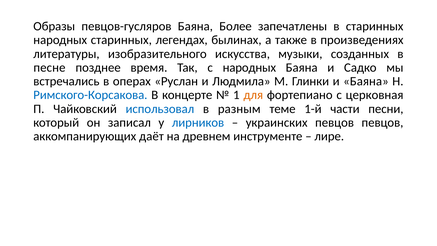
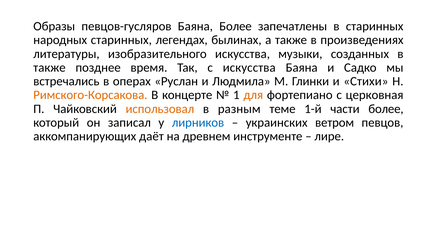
песне: песне -> также (49, 67)
с народных: народных -> искусства (249, 67)
и Баяна: Баяна -> Стихи (366, 81)
Римского-Корсакова colour: blue -> orange (90, 95)
использовал colour: blue -> orange (160, 109)
части песни: песни -> более (386, 109)
украинских певцов: певцов -> ветром (335, 122)
